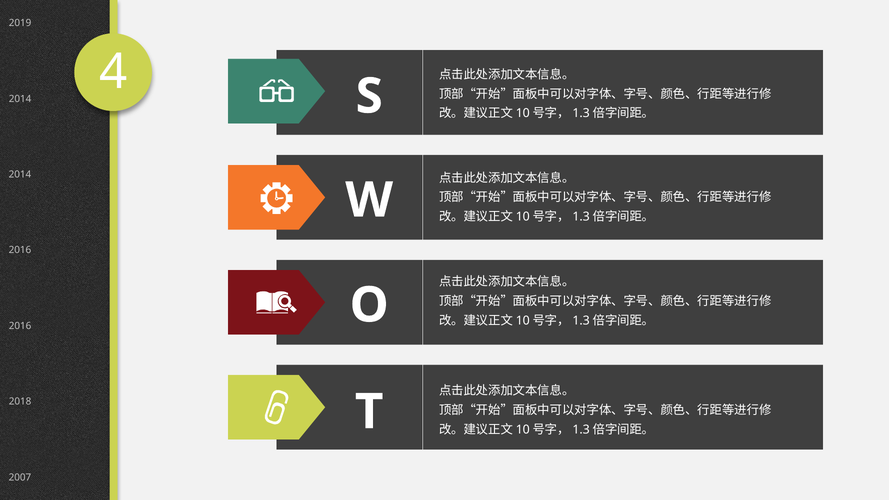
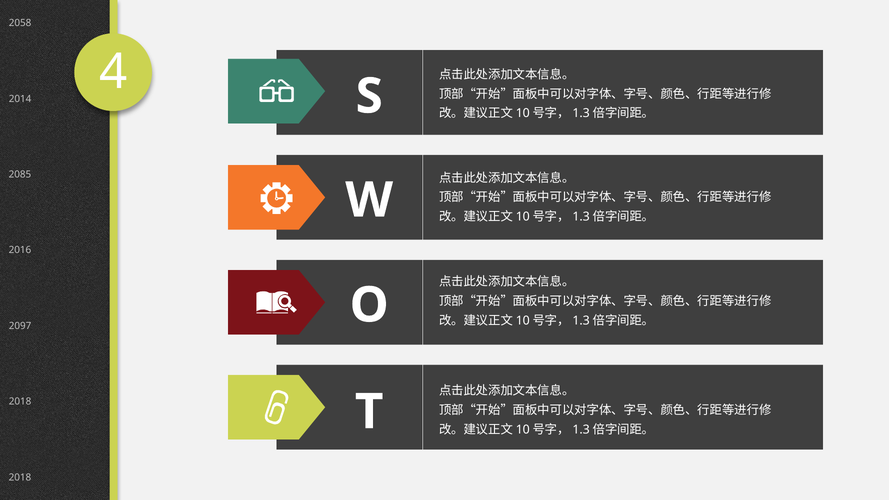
2019: 2019 -> 2058 (20, 23)
2014: 2014 -> 2085 (20, 175)
2016: 2016 -> 2097 (20, 326)
2007: 2007 -> 2018 (20, 477)
